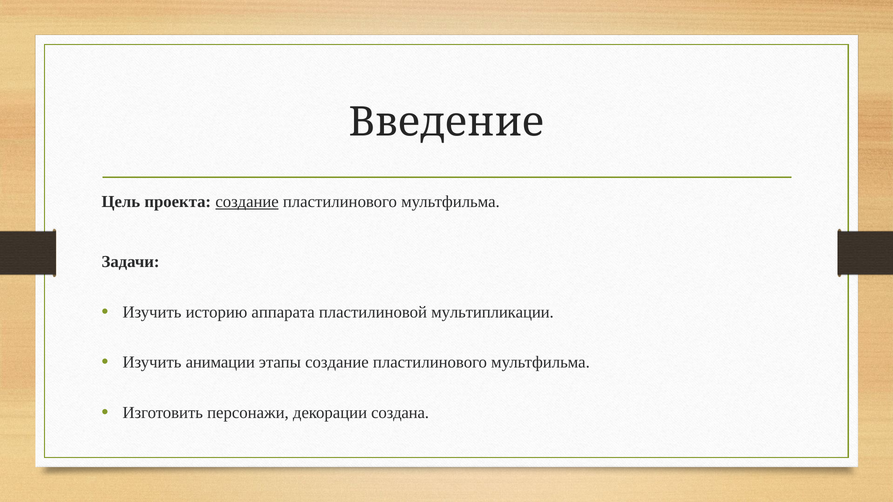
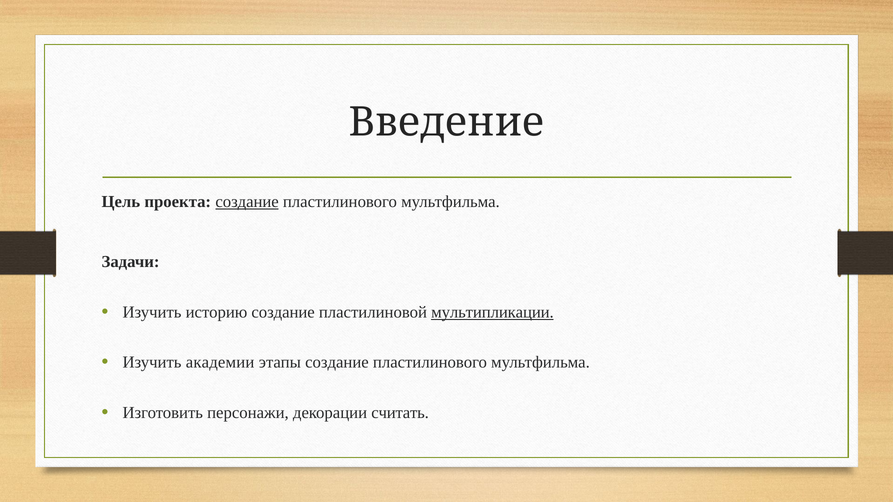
историю аппарата: аппарата -> создание (283, 312)
мультипликации underline: none -> present (493, 312)
анимации: анимации -> академии (220, 363)
создана: создана -> считать (400, 413)
